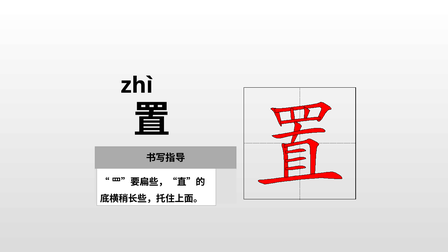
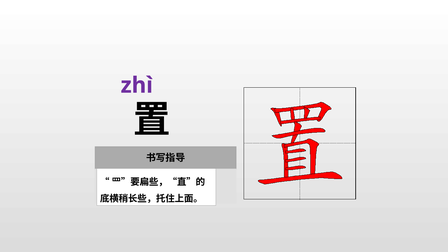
zhì colour: black -> purple (137, 85)
